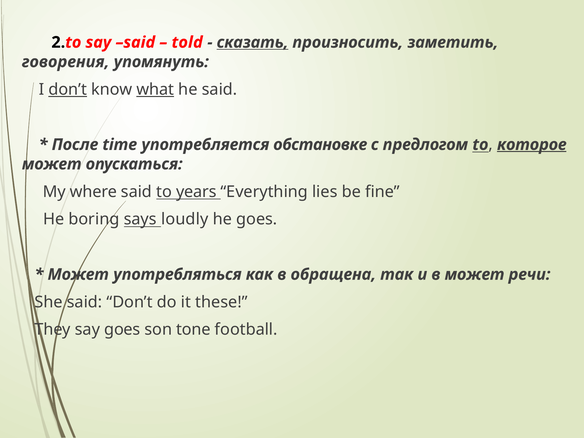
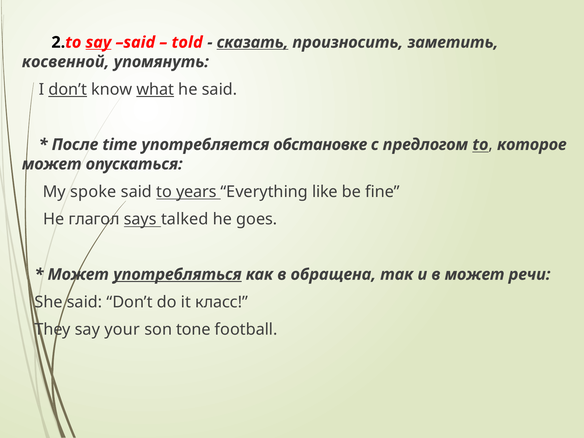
say underline: none -> present (98, 42)
говорения: говорения -> косвенной (66, 62)
которое underline: present -> none (532, 145)
where: where -> spoke (93, 192)
lies: lies -> like (325, 192)
boring: boring -> глагол (94, 219)
loudly: loudly -> talked (185, 219)
употребляться underline: none -> present (177, 274)
these: these -> класс (222, 302)
say goes: goes -> your (122, 330)
